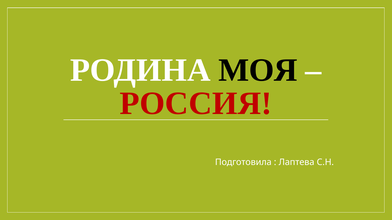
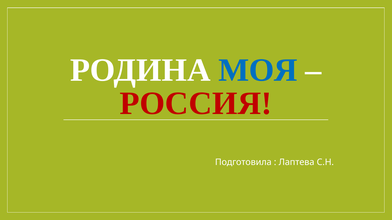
МОЯ colour: black -> blue (258, 70)
